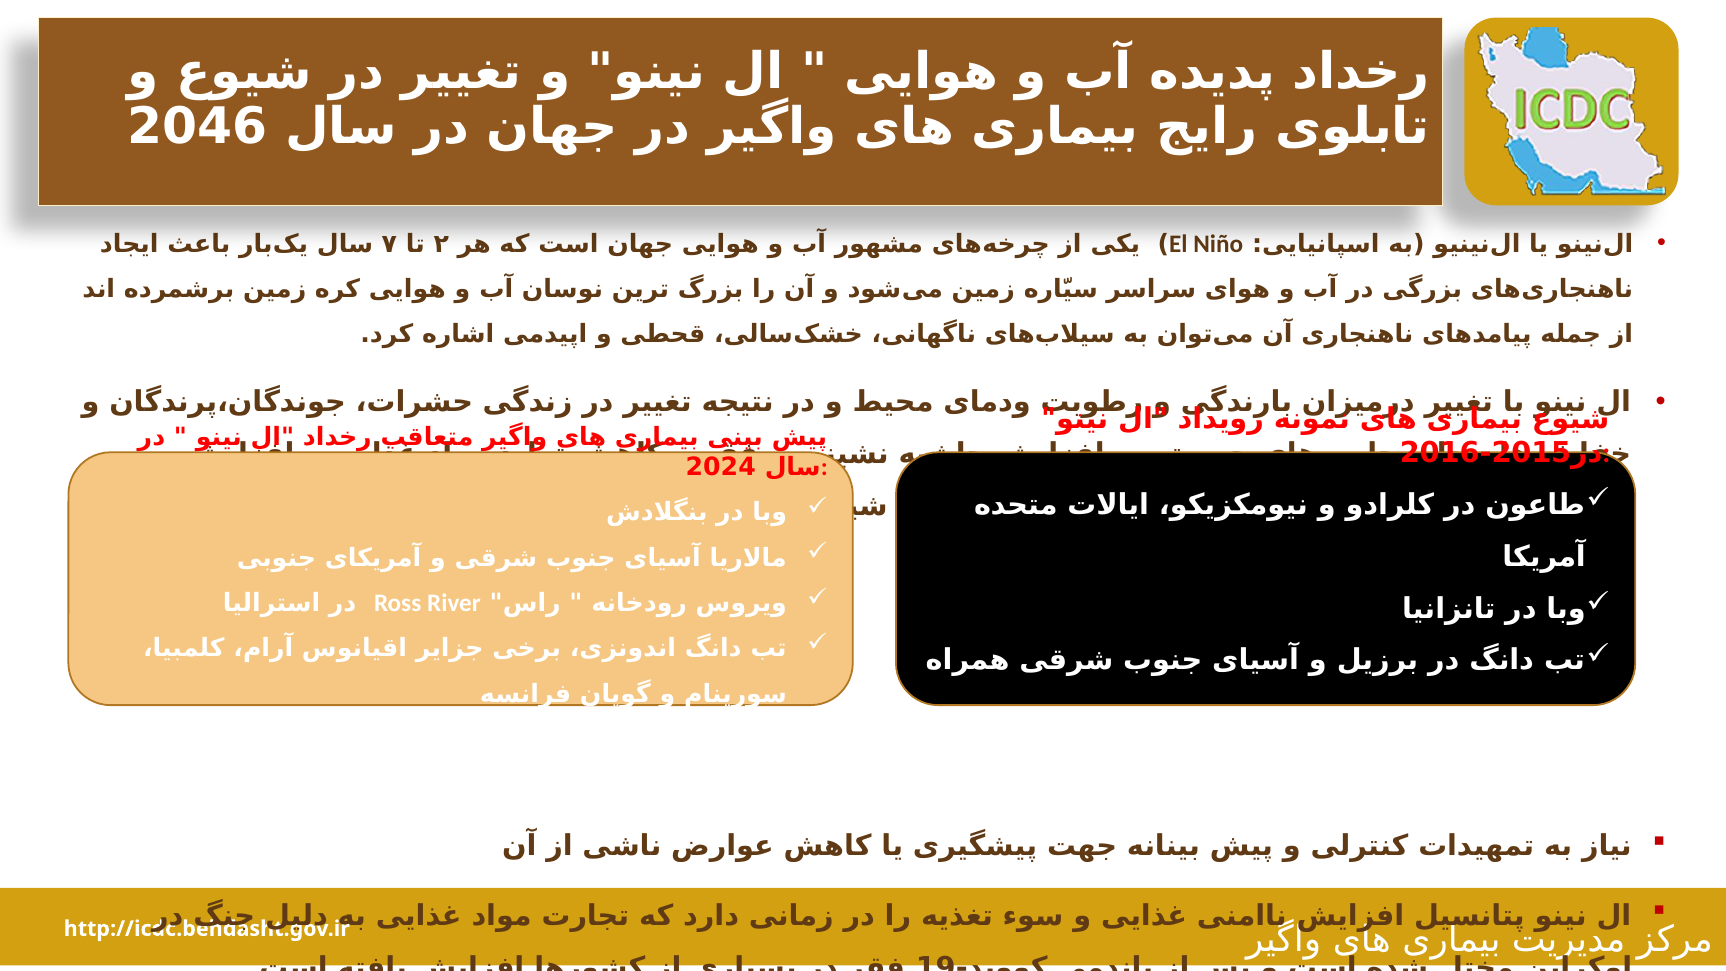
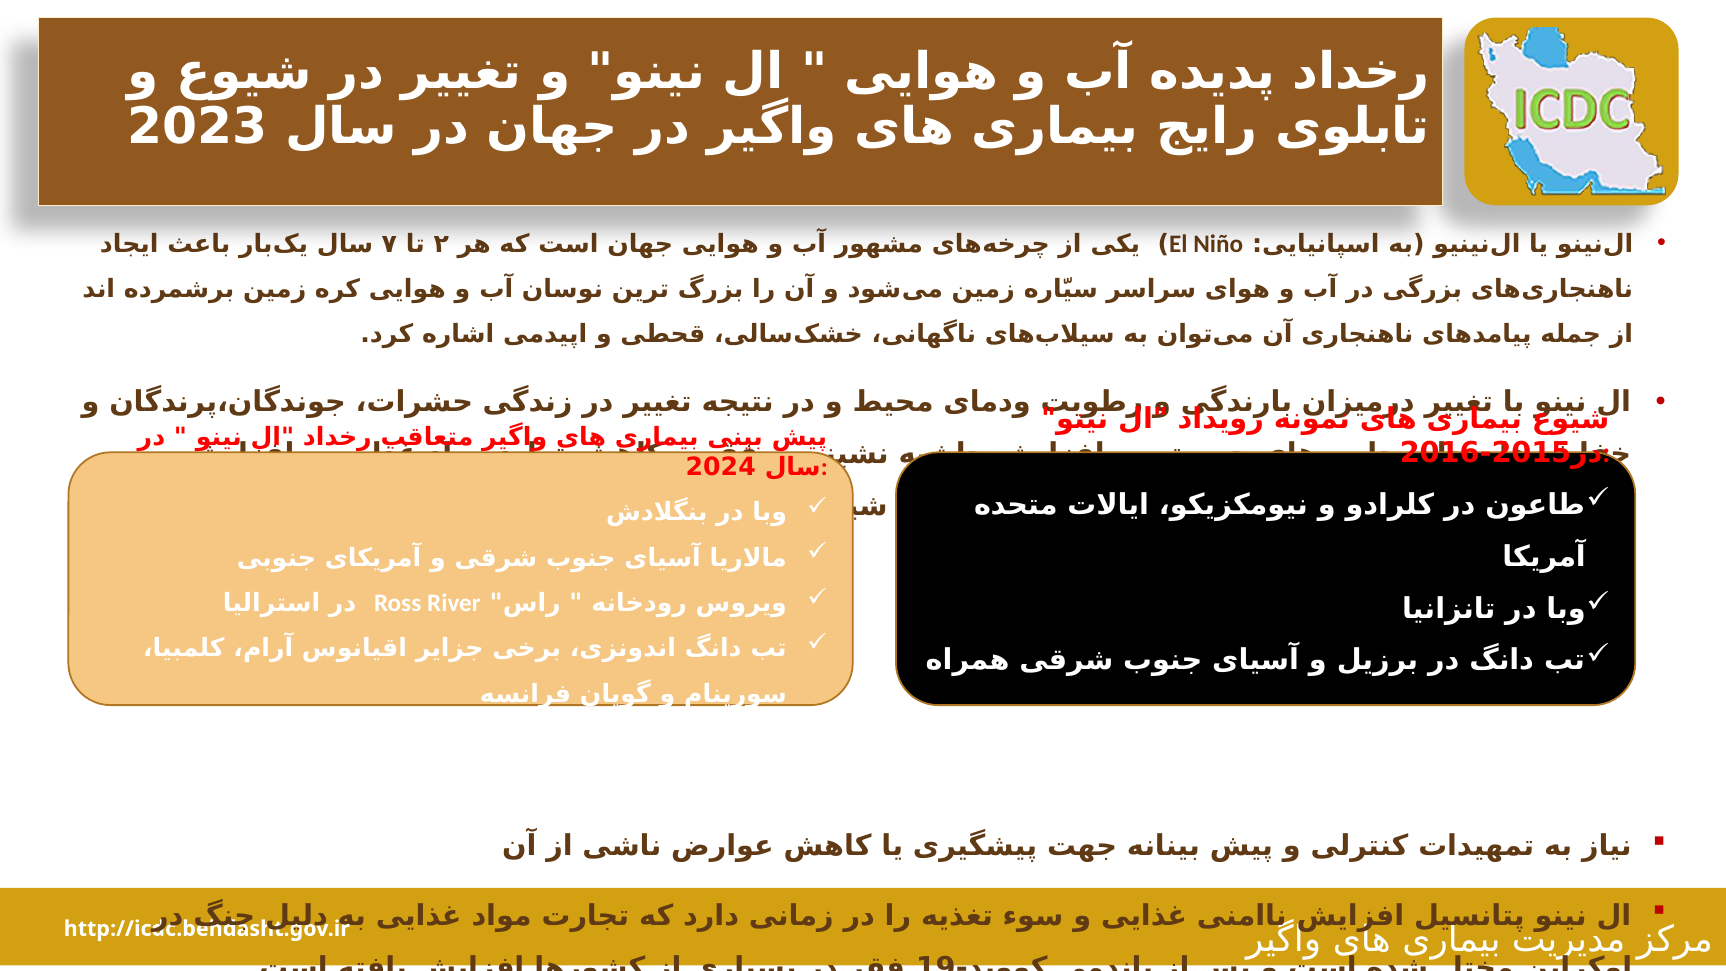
2046: 2046 -> 2023 (198, 127)
